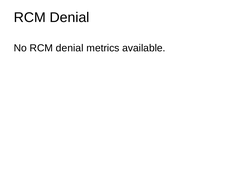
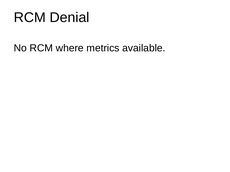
No RCM denial: denial -> where (70, 48)
